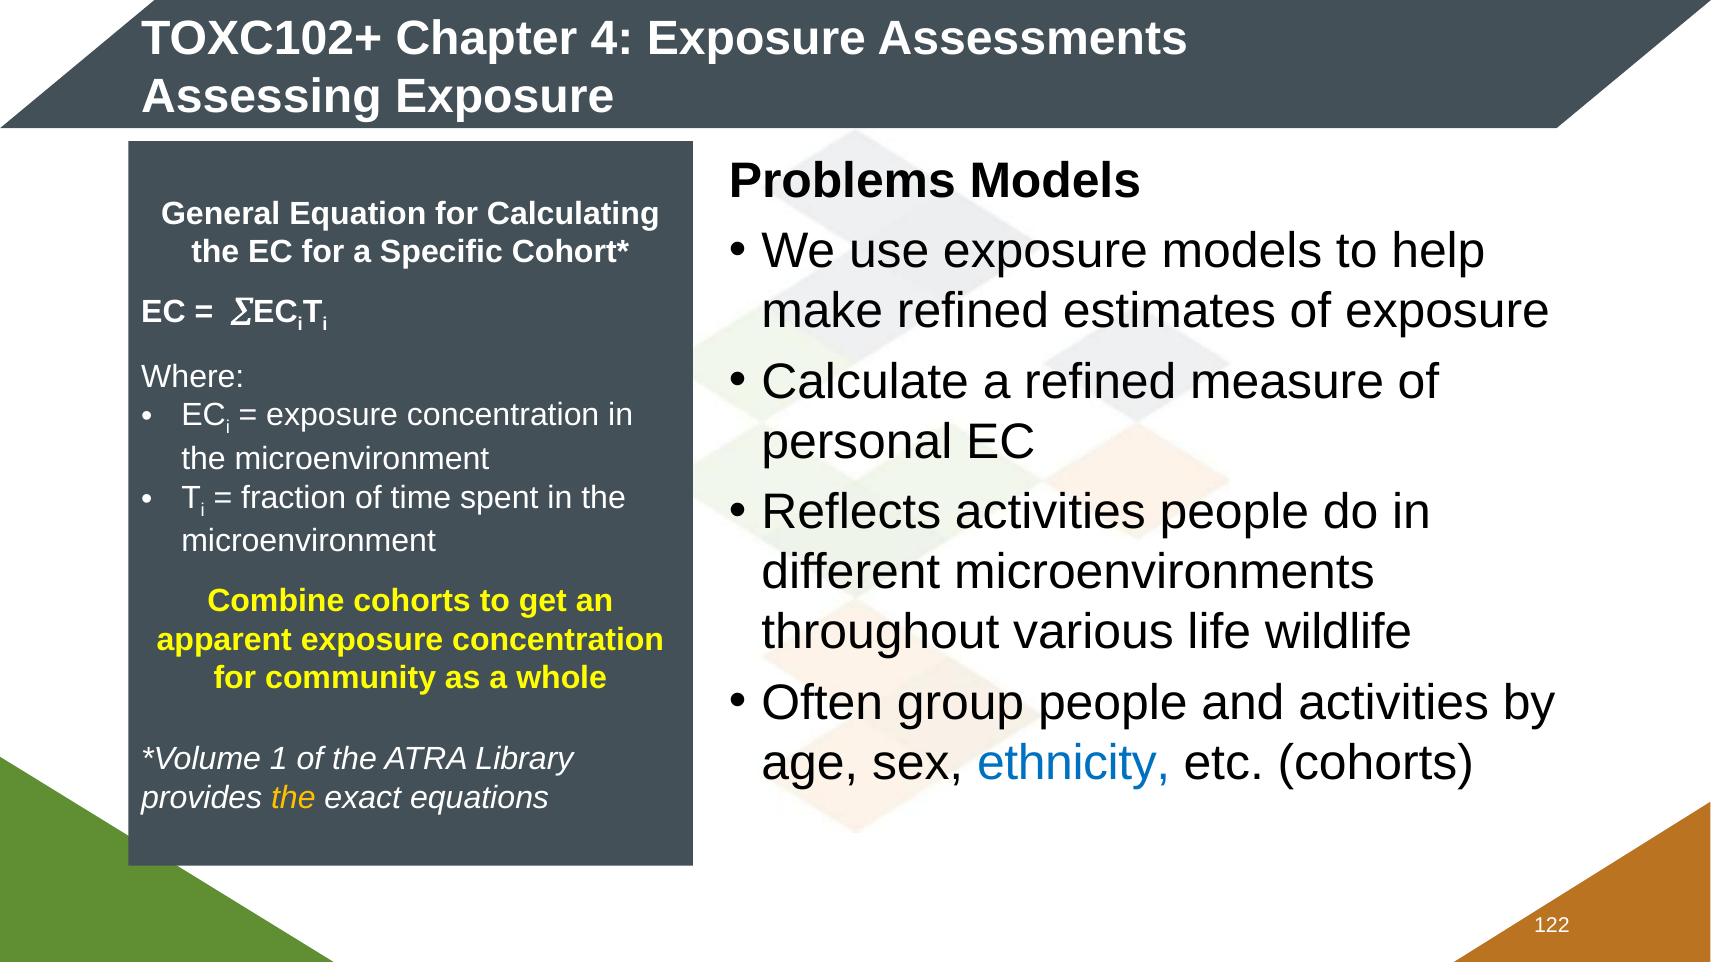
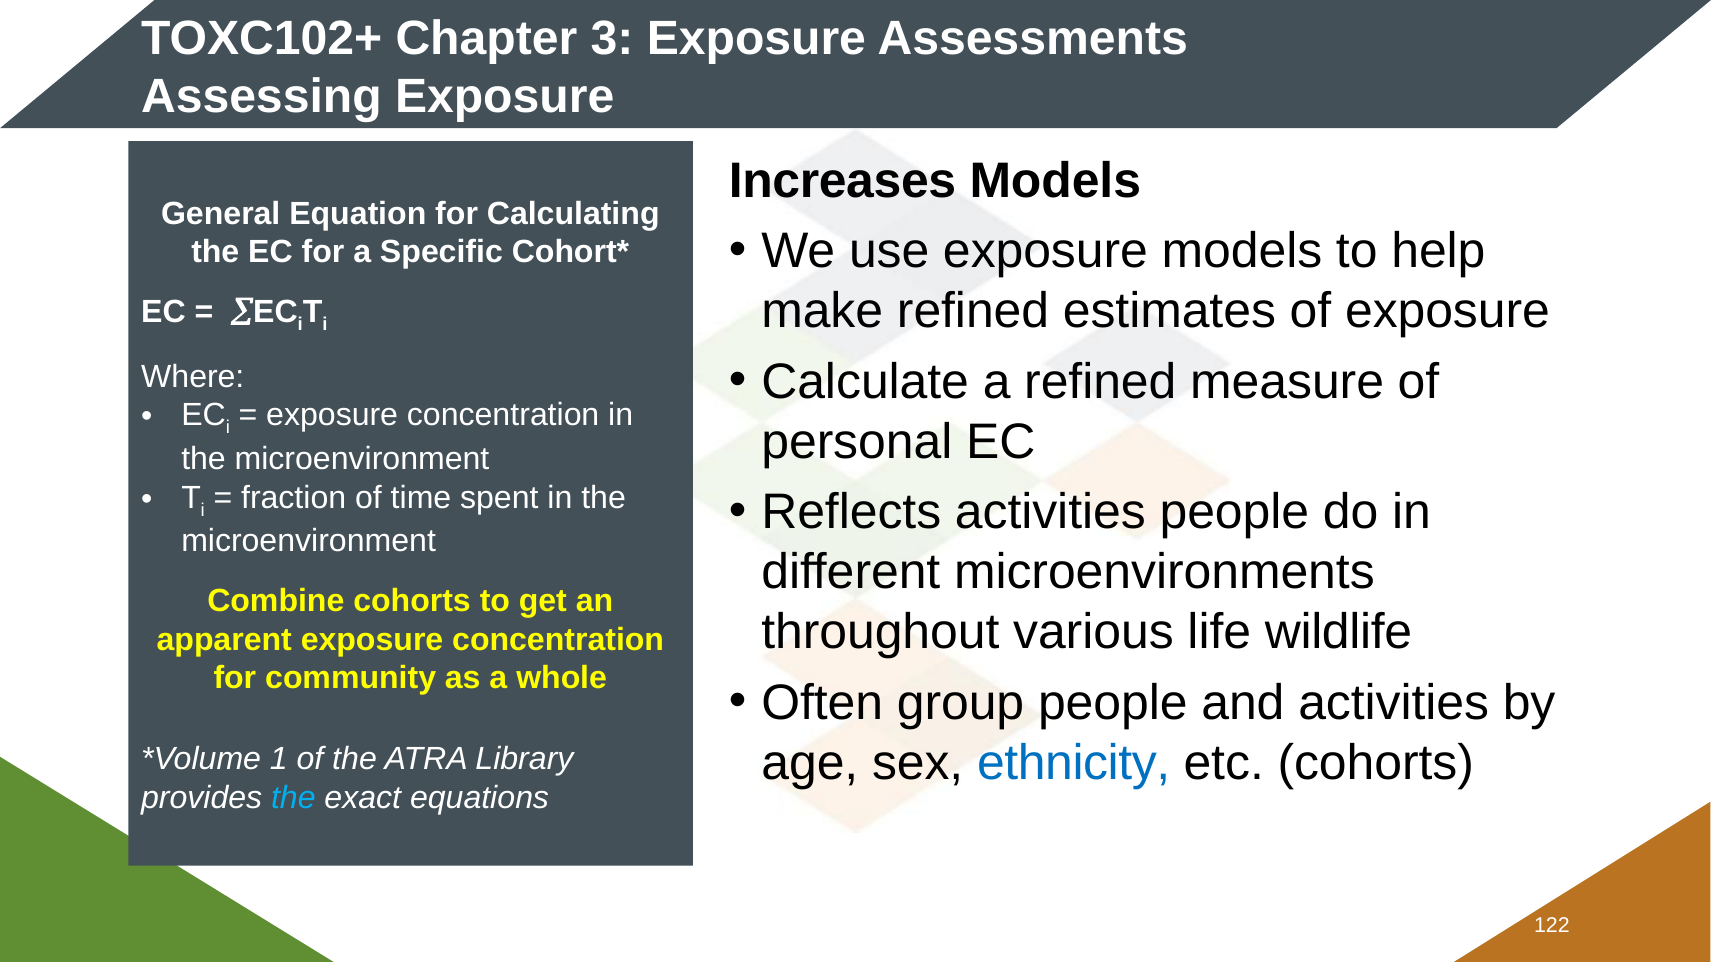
4: 4 -> 3 (612, 39)
Problems: Problems -> Increases (843, 181)
the colour: yellow -> light blue (293, 798)
